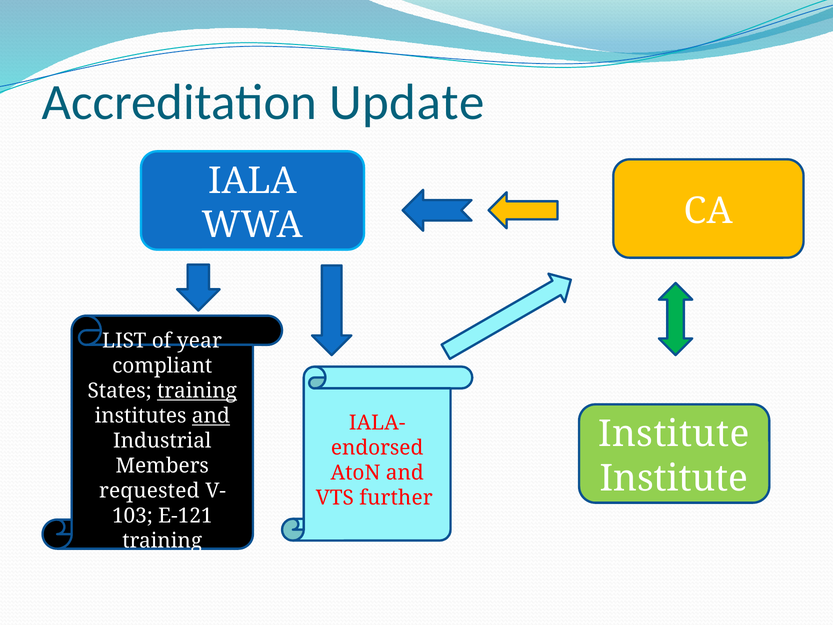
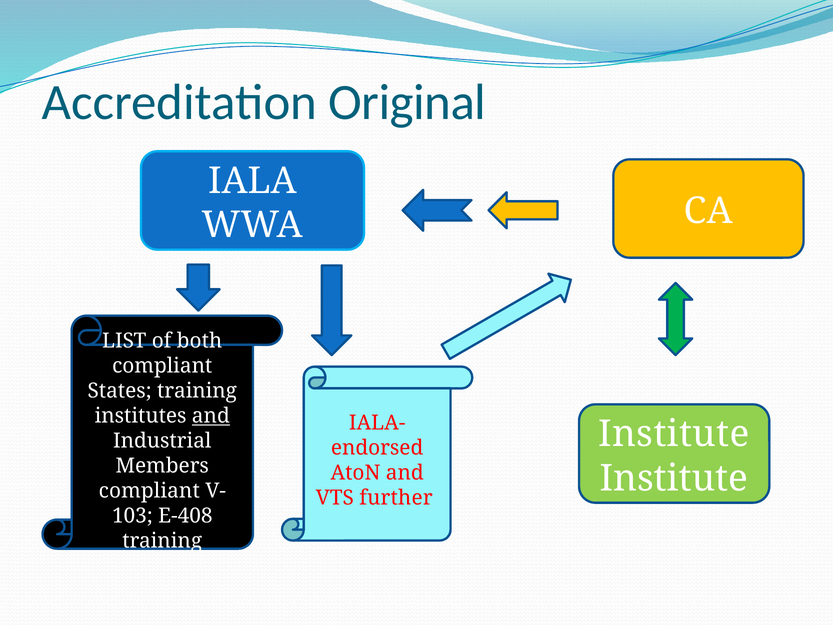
Update: Update -> Original (407, 102)
year: year -> both (199, 341)
training underline: present -> none (197, 391)
requested: requested -> compliant (149, 491)
E-121: E-121 -> E-408 (185, 516)
